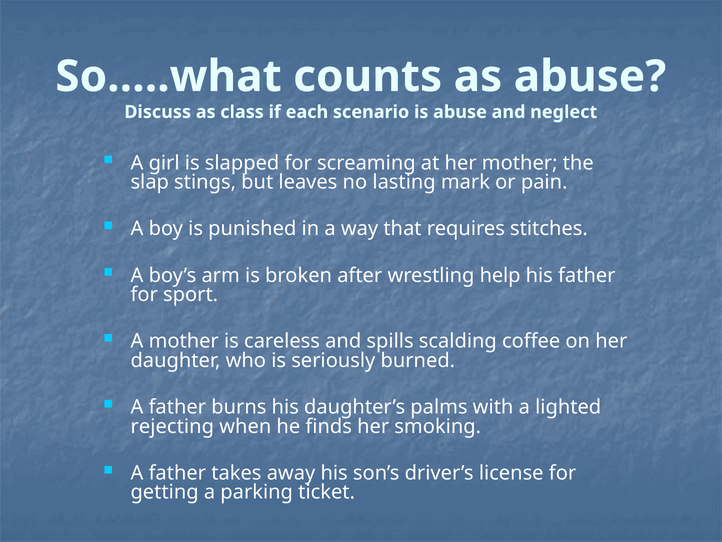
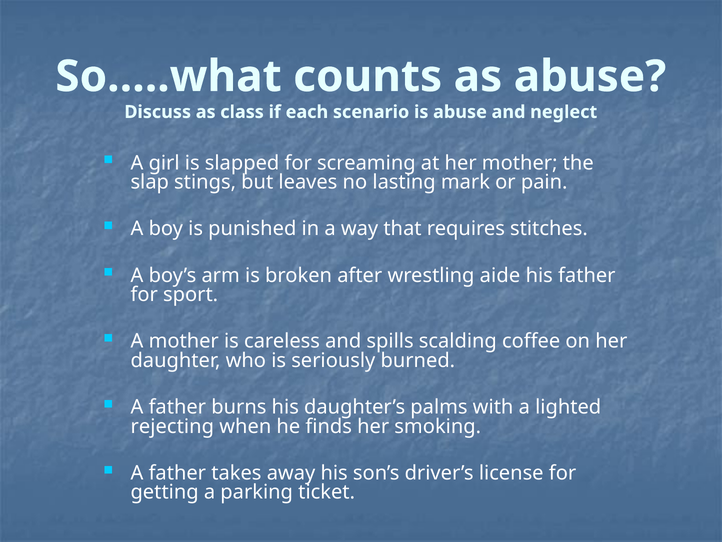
help: help -> aide (500, 275)
